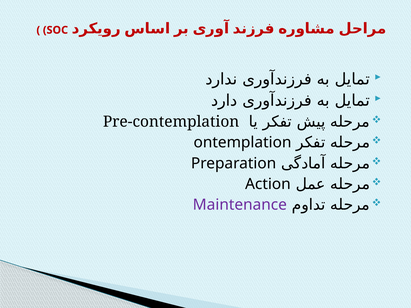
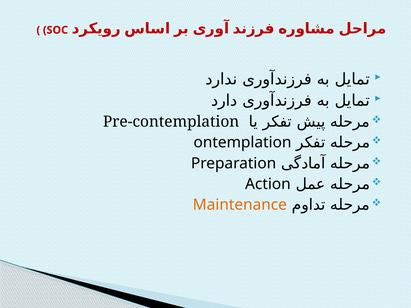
Maintenance colour: purple -> orange (240, 205)
